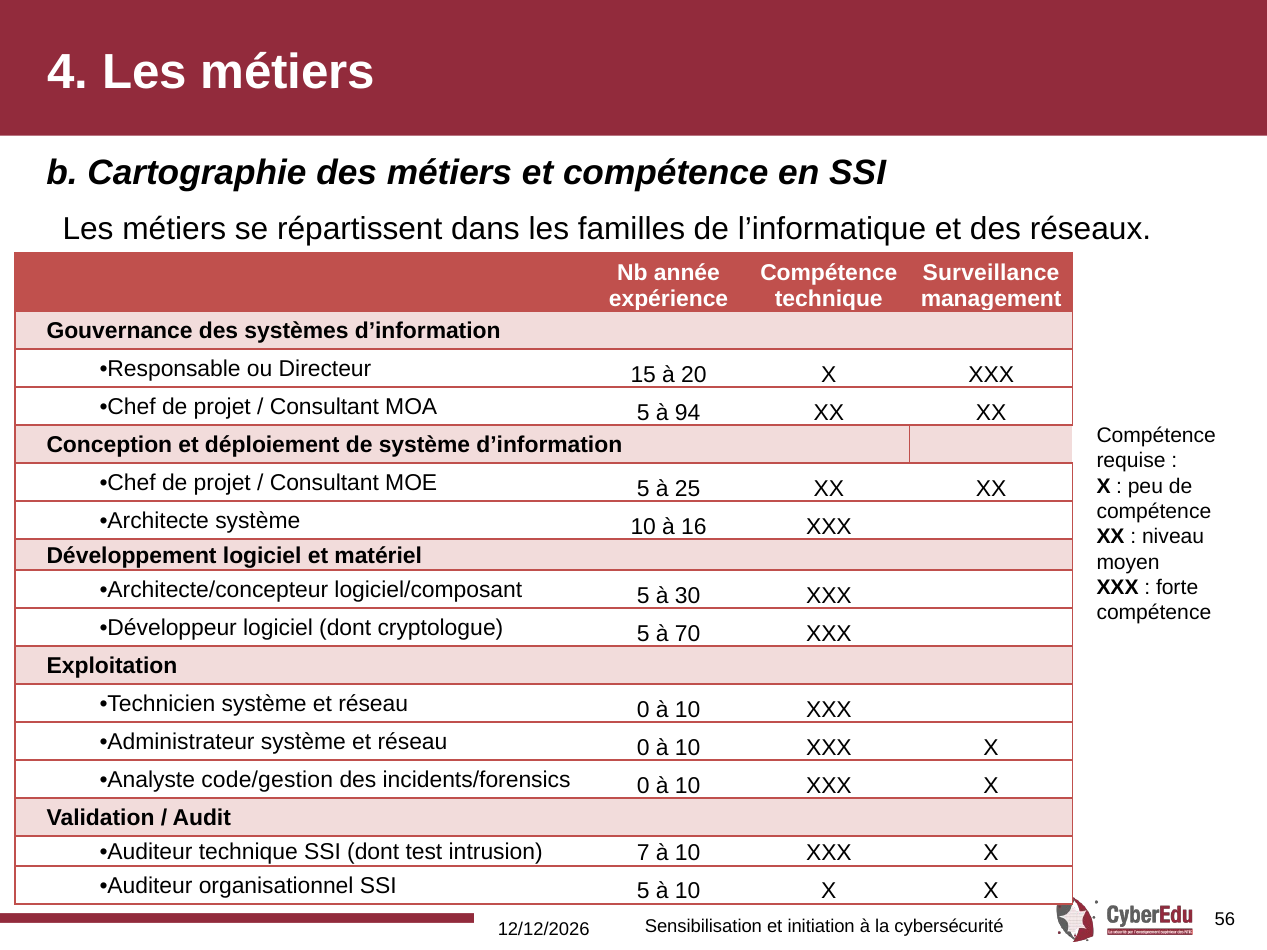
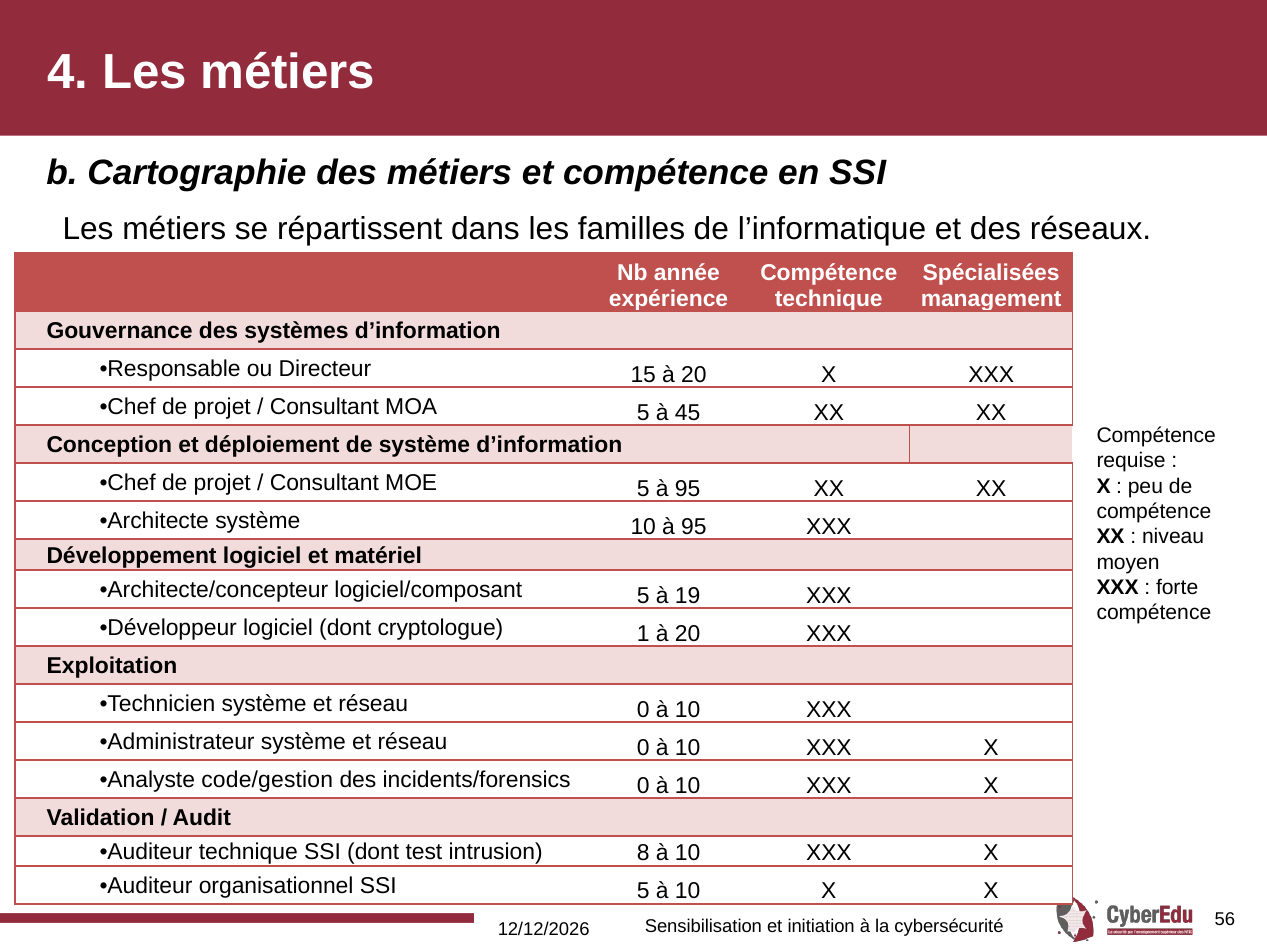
Surveillance: Surveillance -> Spécialisées (991, 273)
94: 94 -> 45 (688, 413)
5 à 25: 25 -> 95 (688, 489)
10 à 16: 16 -> 95 (694, 527)
30: 30 -> 19 (688, 596)
cryptologue 5: 5 -> 1 (643, 634)
70: 70 -> 20 (688, 634)
7: 7 -> 8 (643, 854)
